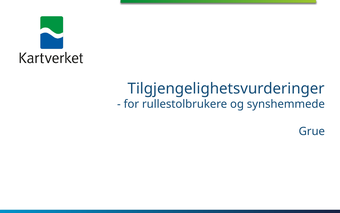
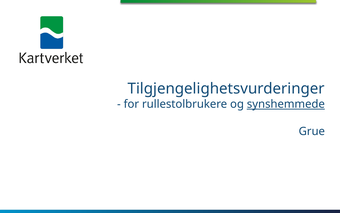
synshemmede underline: none -> present (286, 104)
